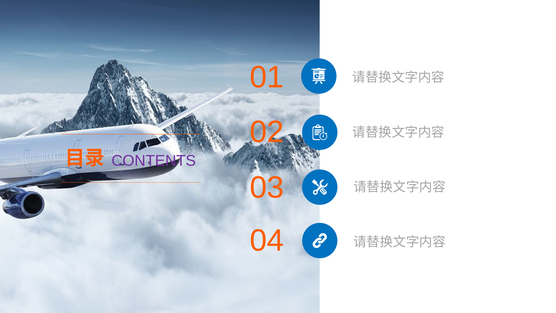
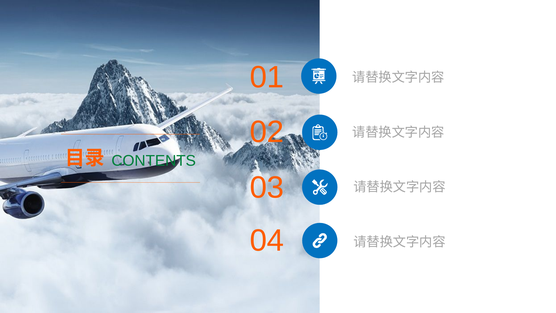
CONTENTS colour: purple -> green (154, 161)
